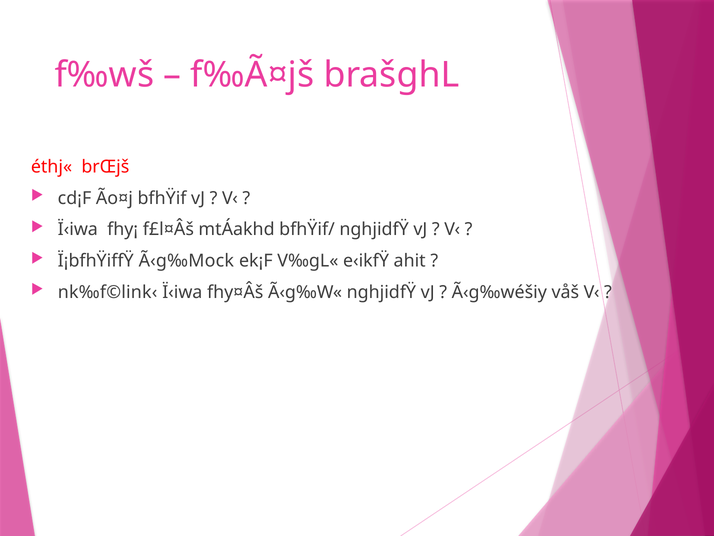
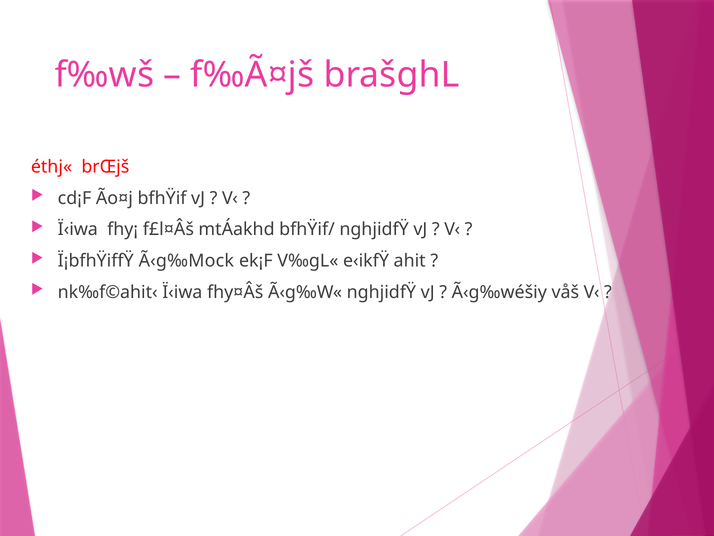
nk‰f©link‹: nk‰f©link‹ -> nk‰f©ahit‹ (108, 292)
